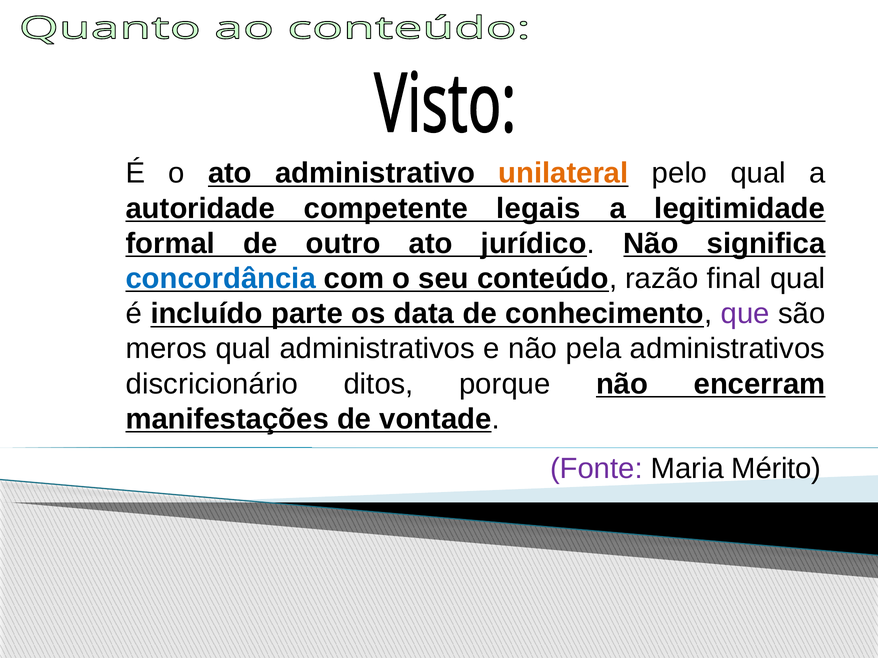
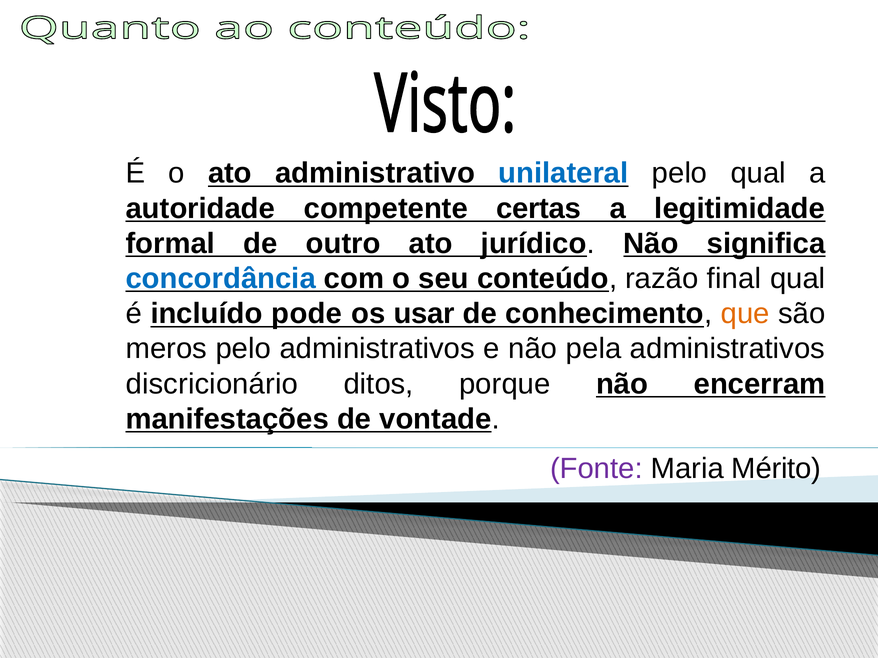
unilateral colour: orange -> blue (563, 173)
legais: legais -> certas (539, 209)
parte: parte -> pode (307, 314)
data: data -> usar (424, 314)
que colour: purple -> orange (745, 314)
meros qual: qual -> pelo (243, 349)
